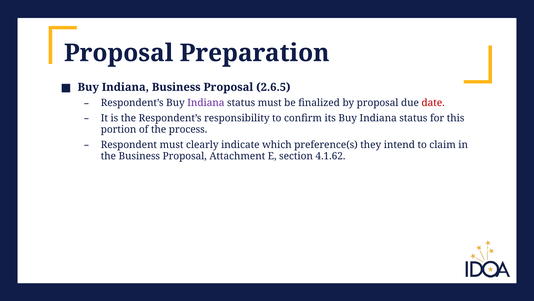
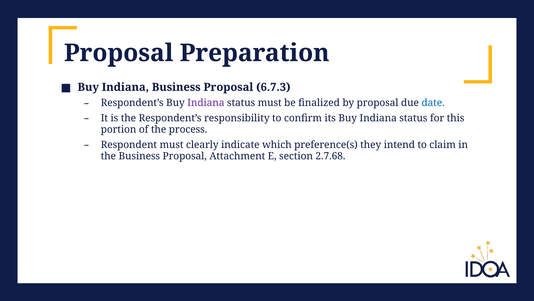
2.6.5: 2.6.5 -> 6.7.3 (273, 87)
date colour: red -> blue (433, 103)
4.1.62: 4.1.62 -> 2.7.68 (330, 156)
